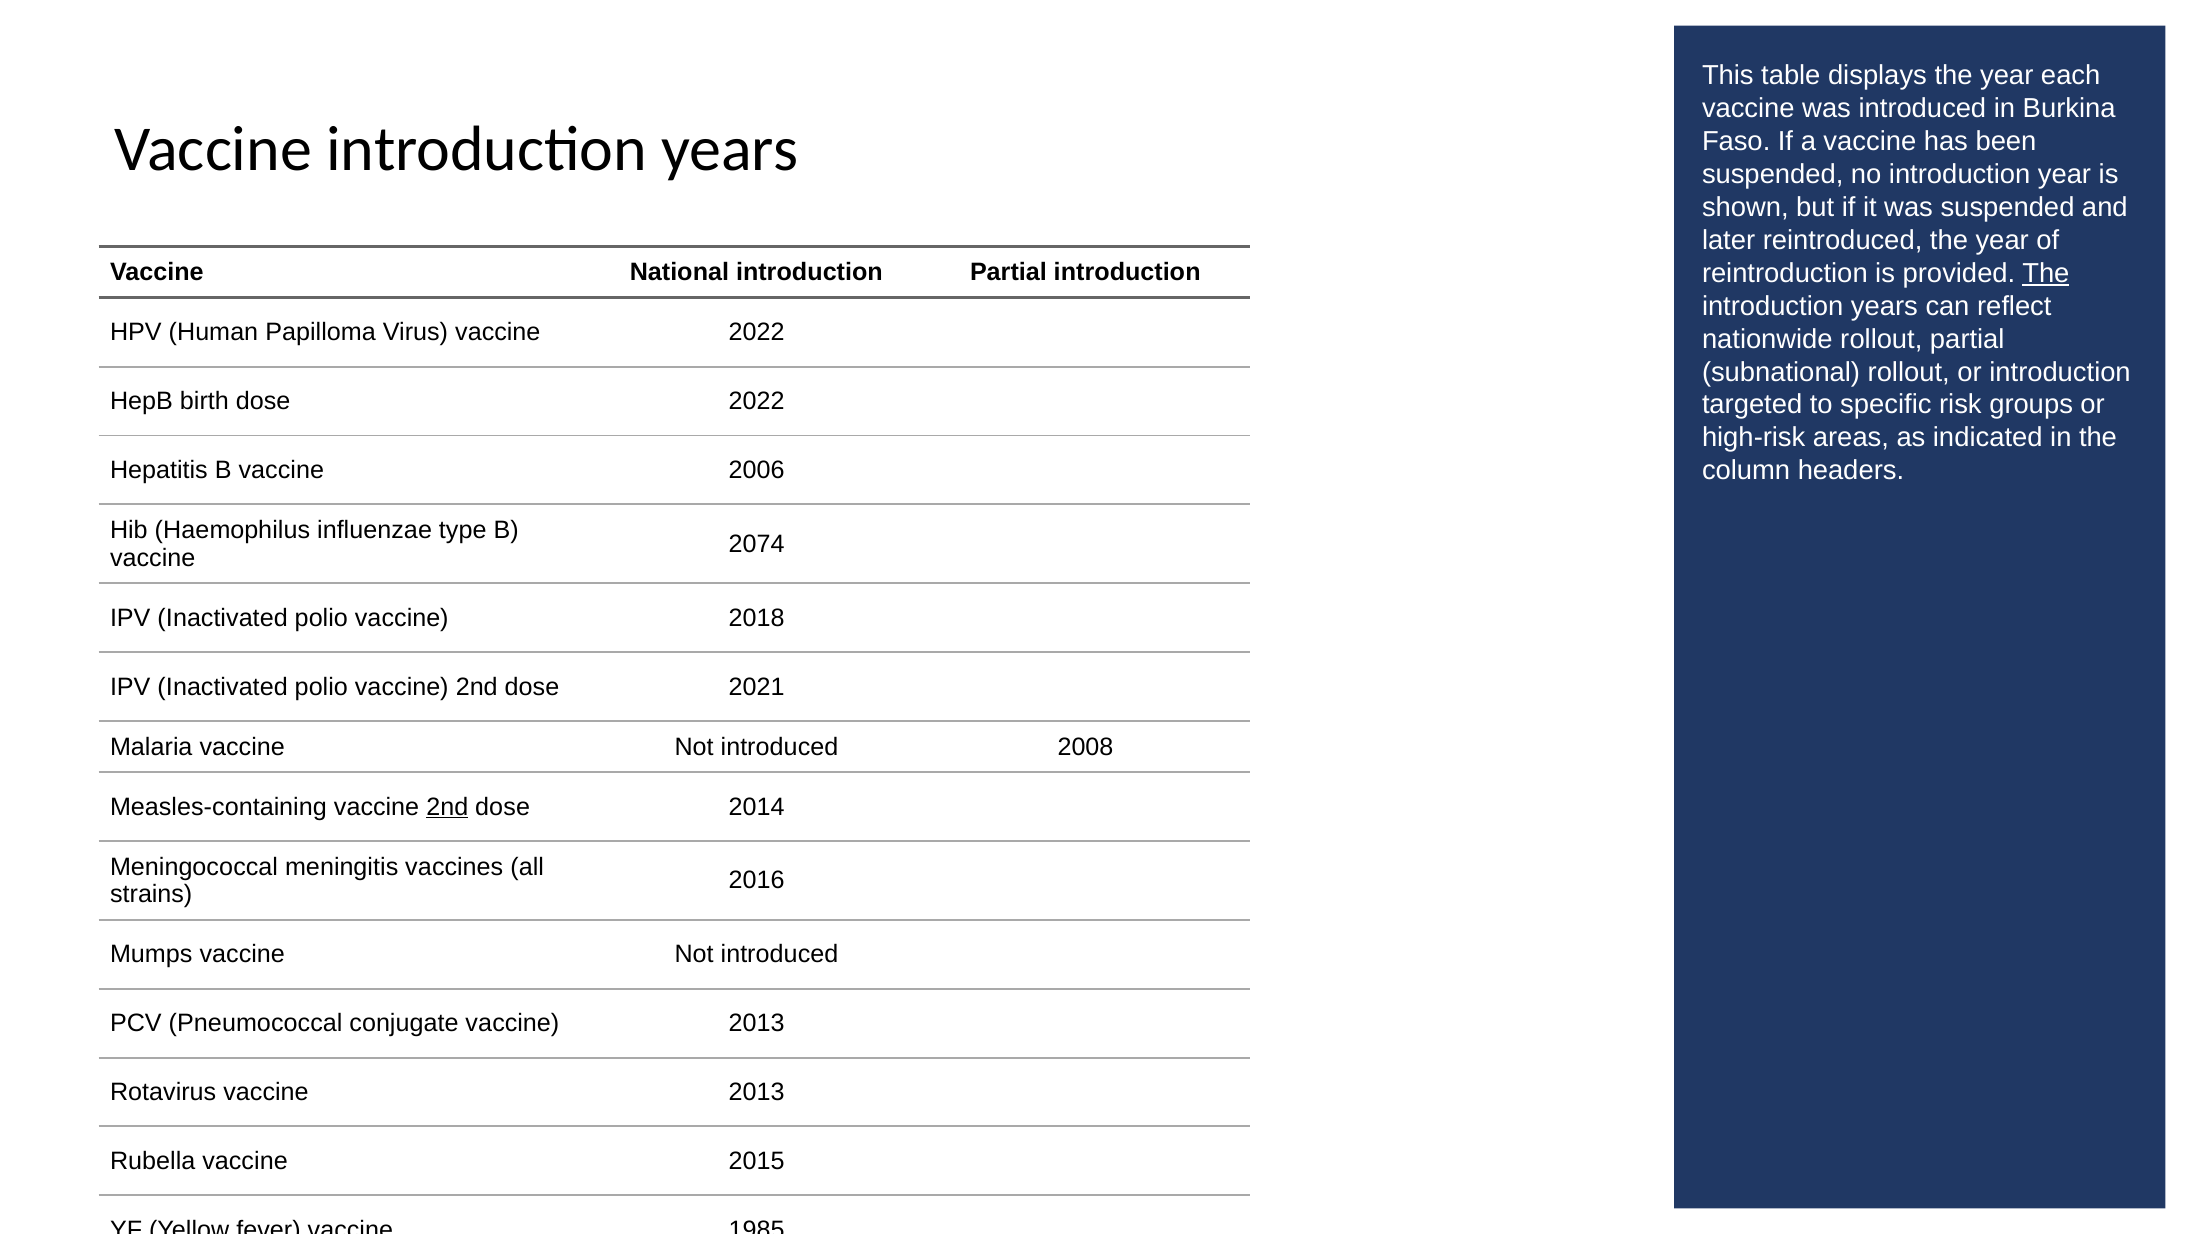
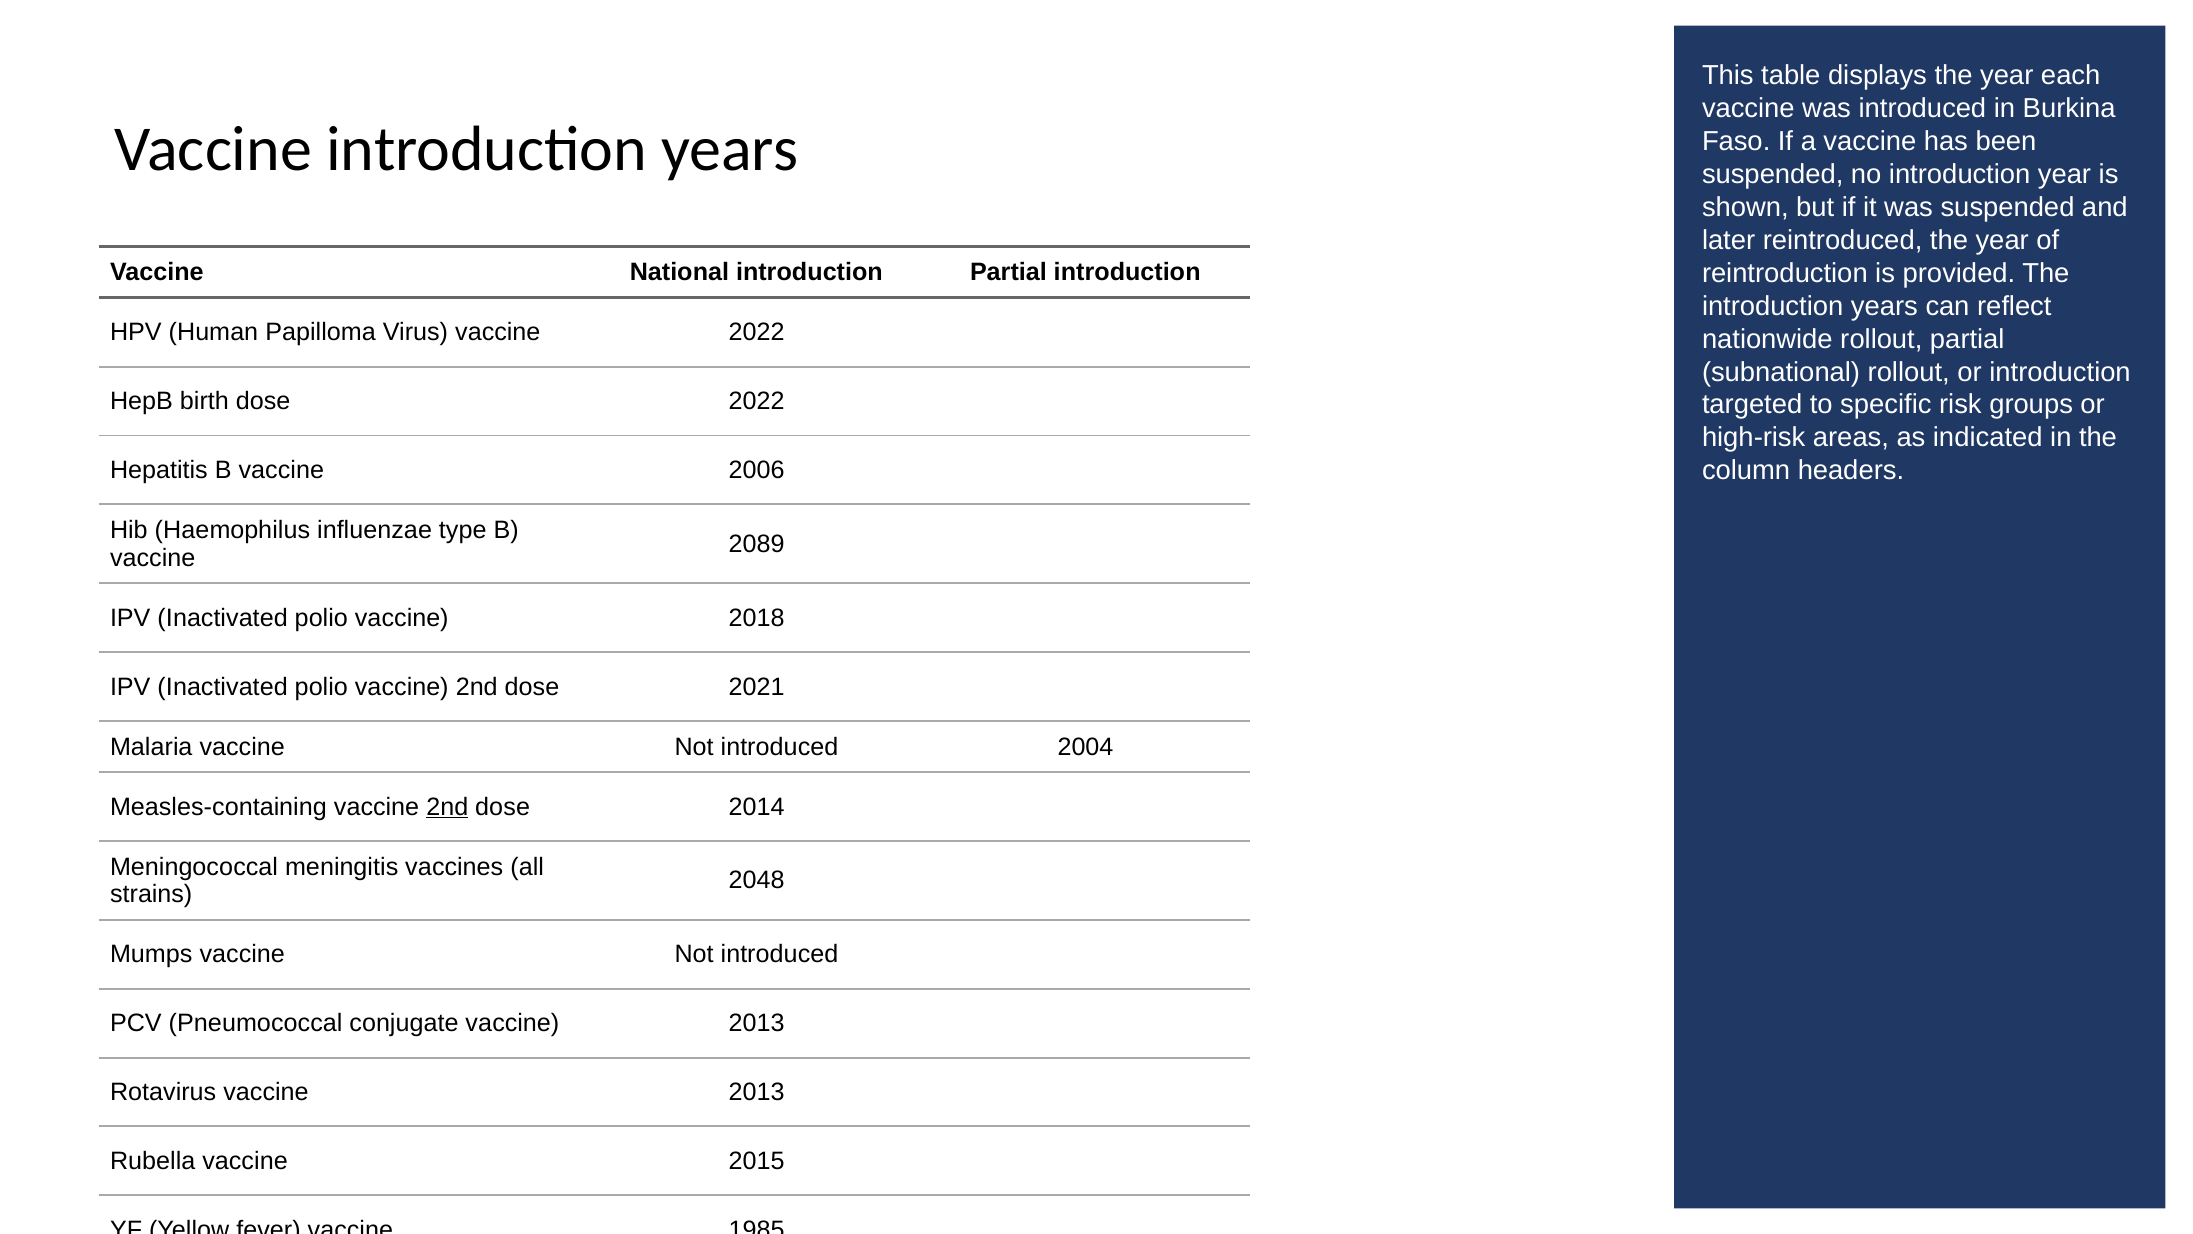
The underline: present -> none (2046, 273)
2074: 2074 -> 2089 (757, 544)
2008: 2008 -> 2004 (1085, 747)
2016: 2016 -> 2048 (757, 880)
